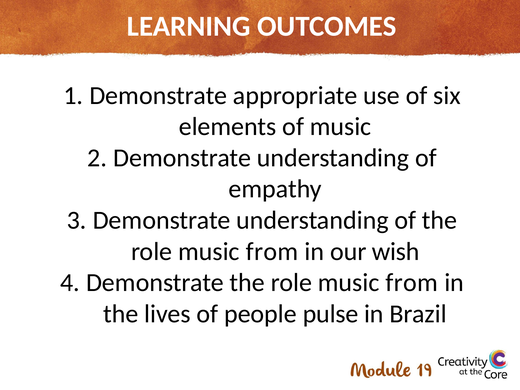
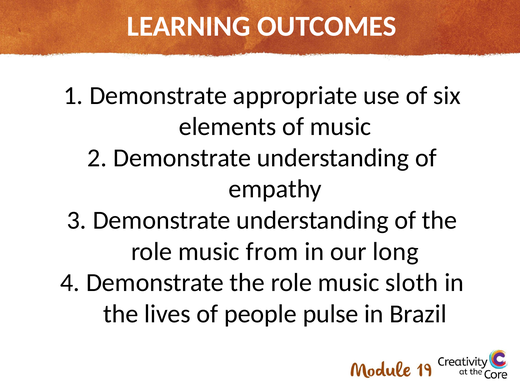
wish: wish -> long (396, 251)
from: from -> sloth (412, 283)
